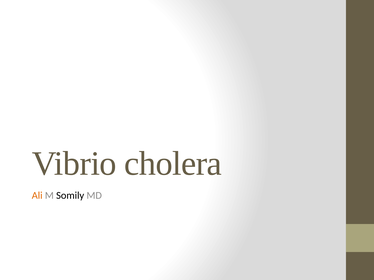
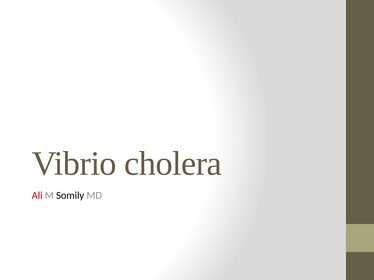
Ali colour: orange -> red (37, 196)
